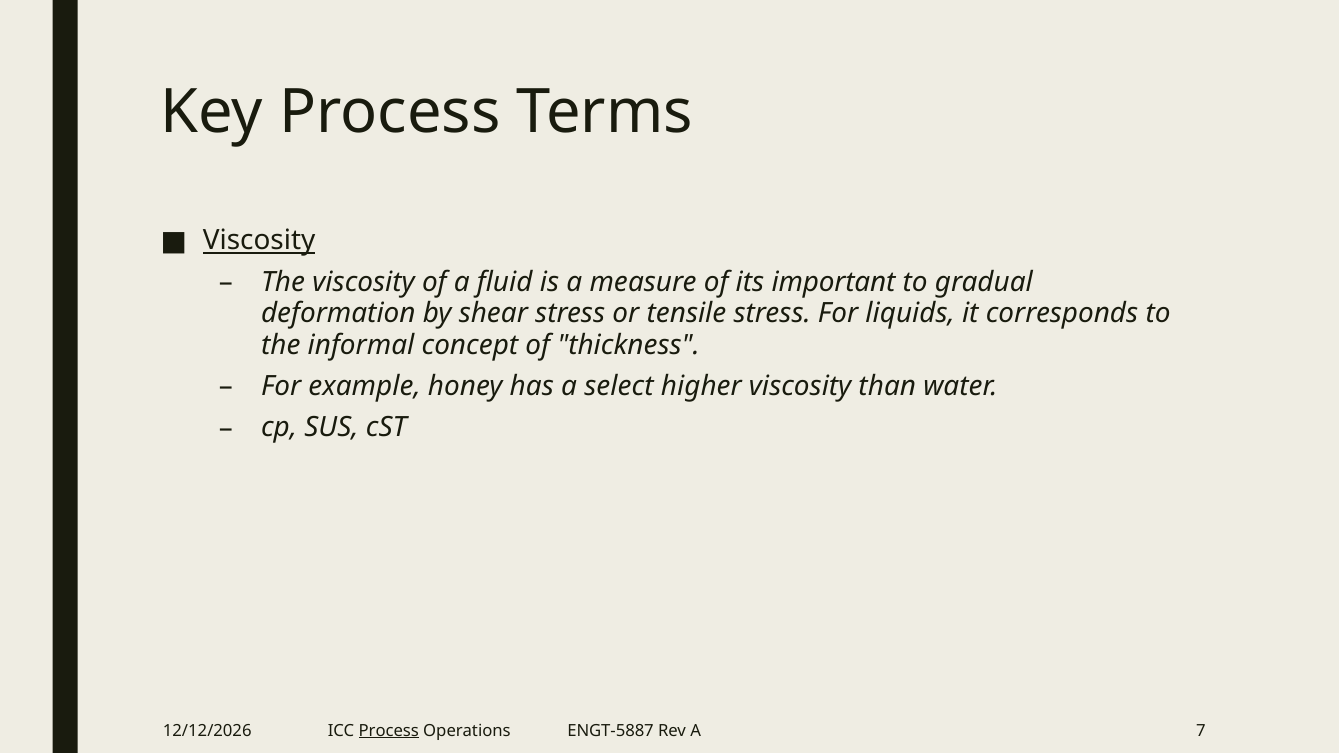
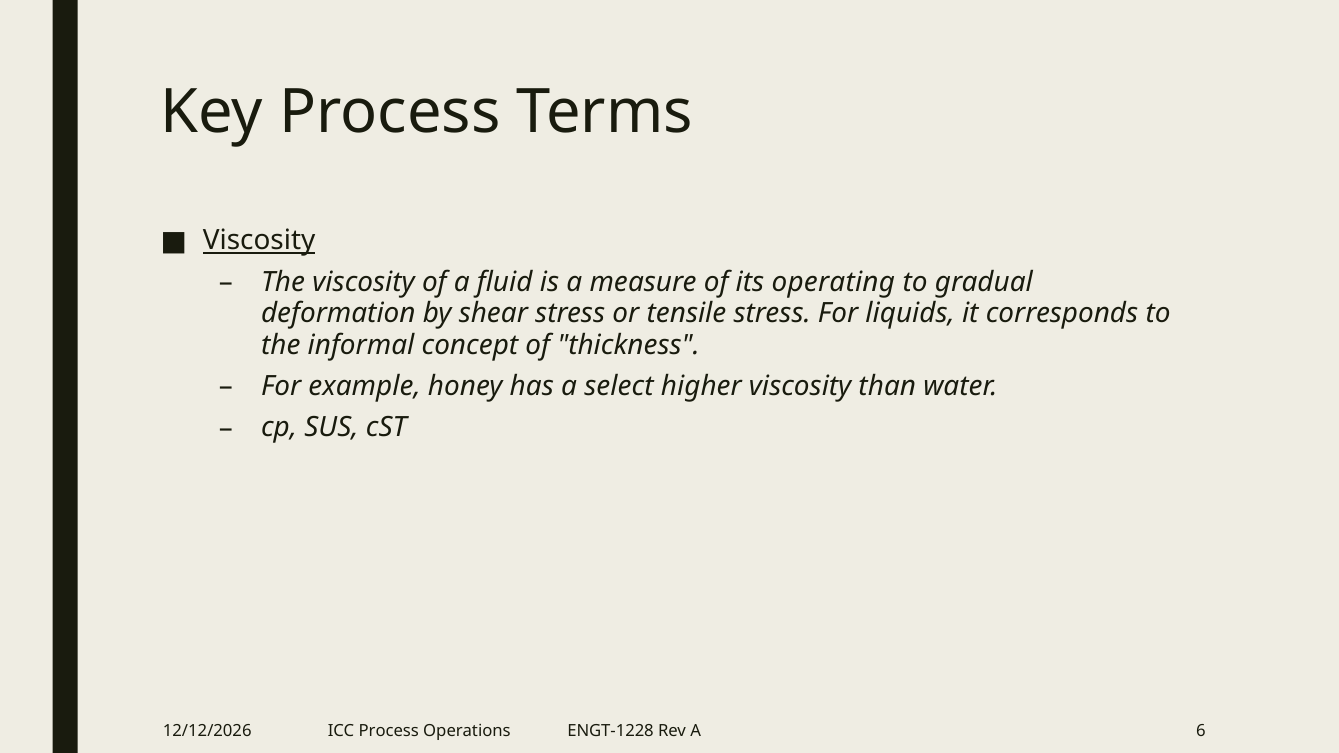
important: important -> operating (833, 282)
Process underline: present -> none (389, 731)
ENGT-5887: ENGT-5887 -> ENGT-1228 (611, 731)
7: 7 -> 6 (1201, 731)
